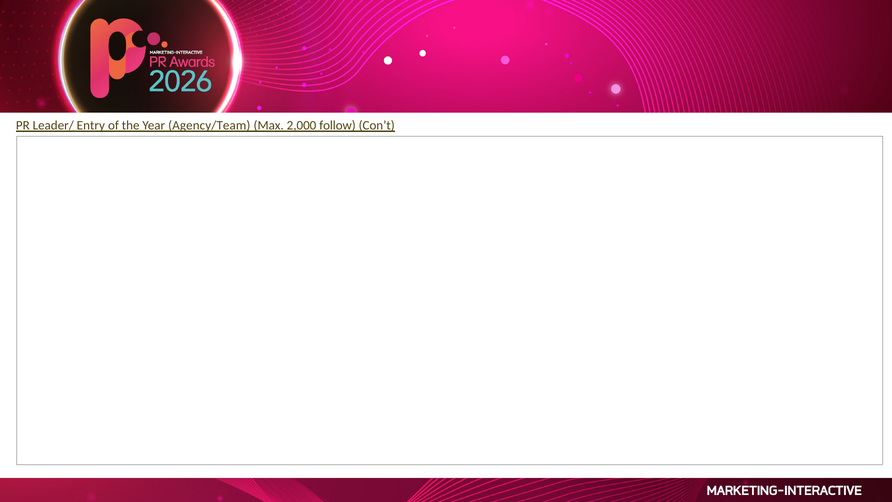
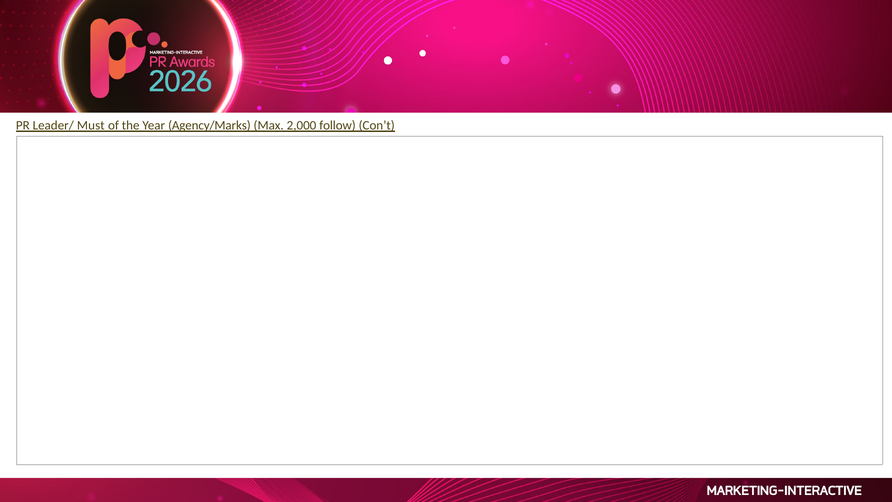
Entry: Entry -> Must (91, 125)
Agency/Team: Agency/Team -> Agency/Marks (209, 125)
